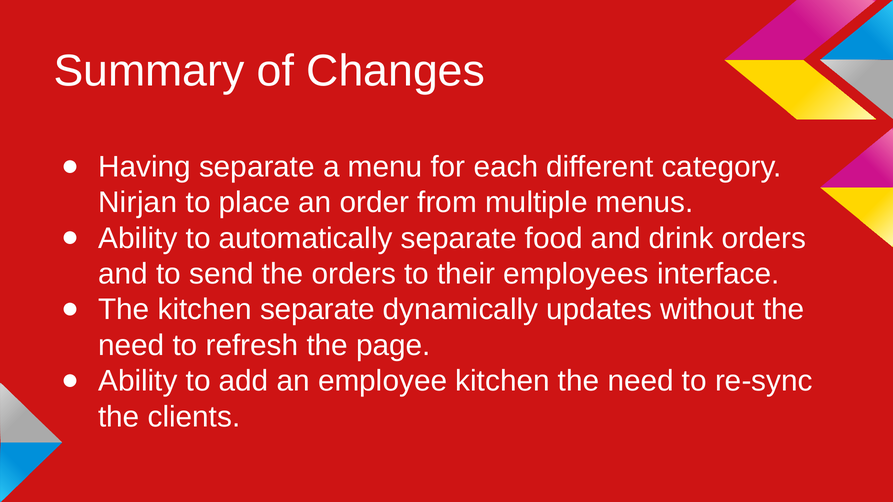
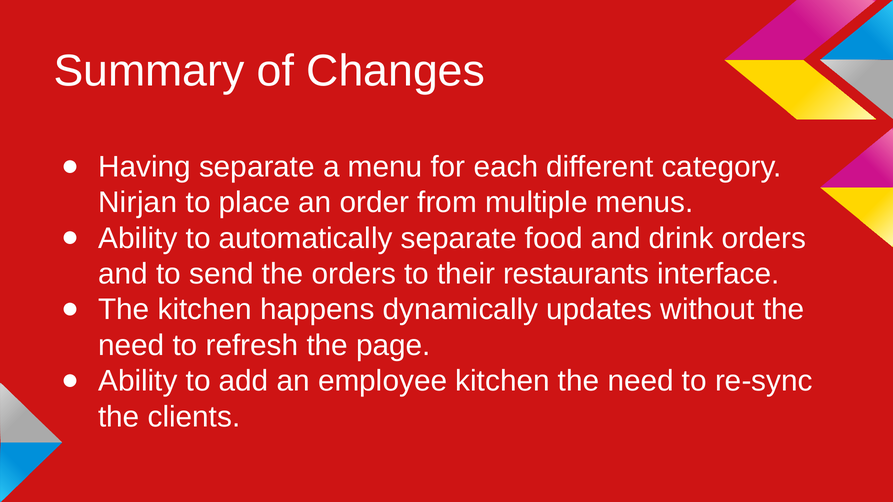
employees: employees -> restaurants (576, 274)
kitchen separate: separate -> happens (317, 310)
